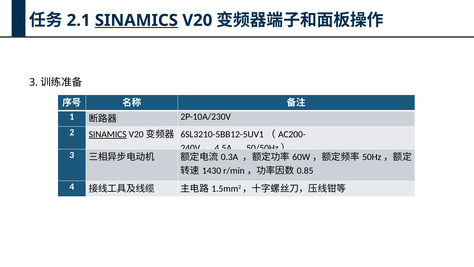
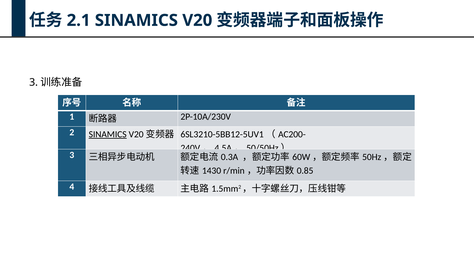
SINAMICS underline: present -> none (136, 20)
